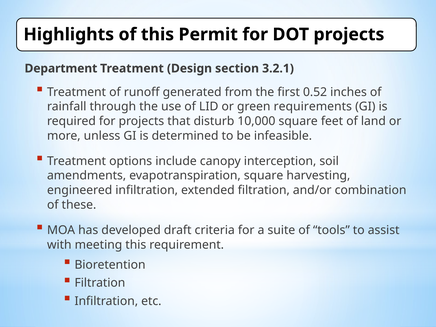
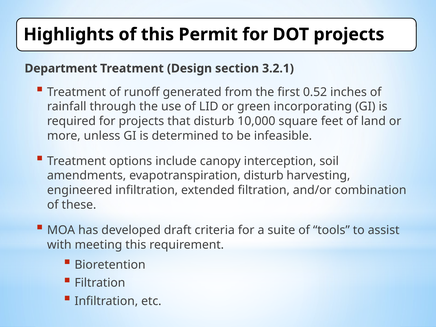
requirements: requirements -> incorporating (313, 107)
evapotranspiration square: square -> disturb (264, 176)
